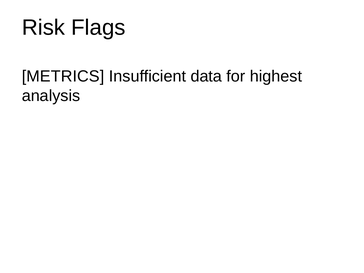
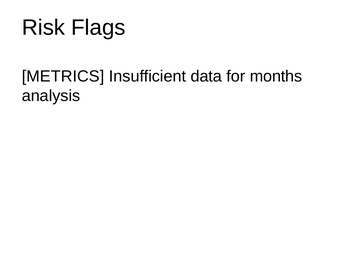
highest: highest -> months (276, 76)
